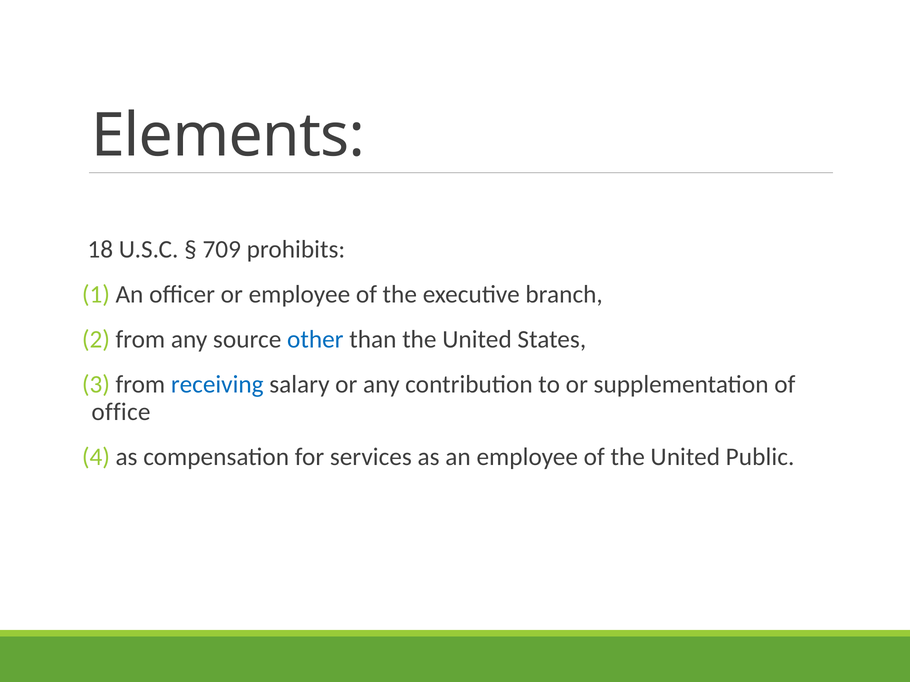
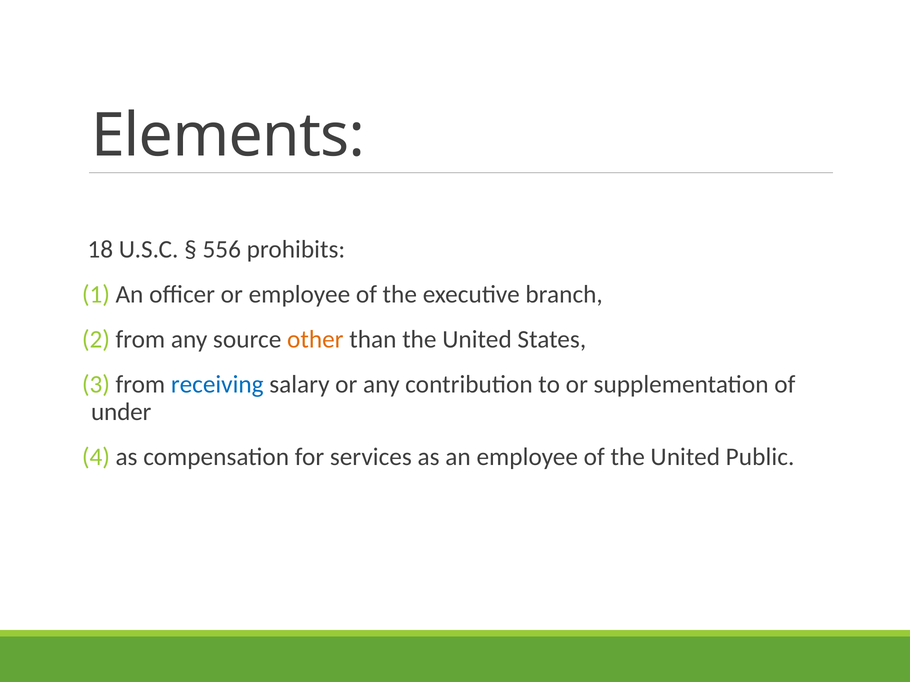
709: 709 -> 556 (222, 250)
other colour: blue -> orange (315, 340)
office: office -> under (121, 412)
